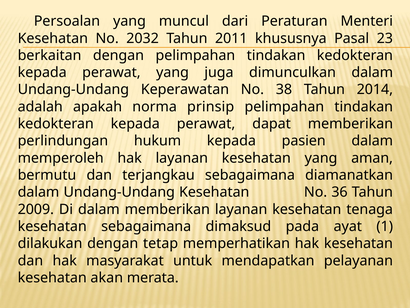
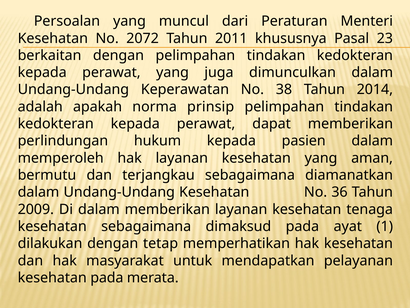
2032: 2032 -> 2072 (143, 38)
kesehatan akan: akan -> pada (107, 277)
